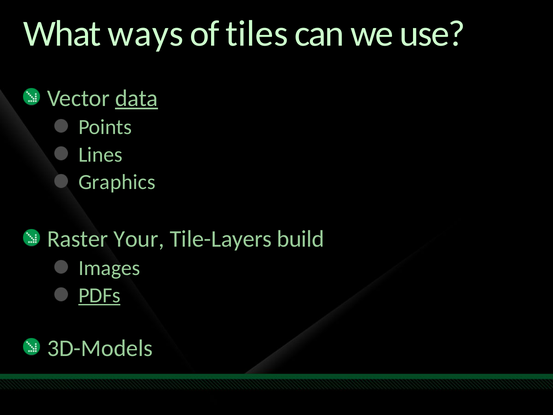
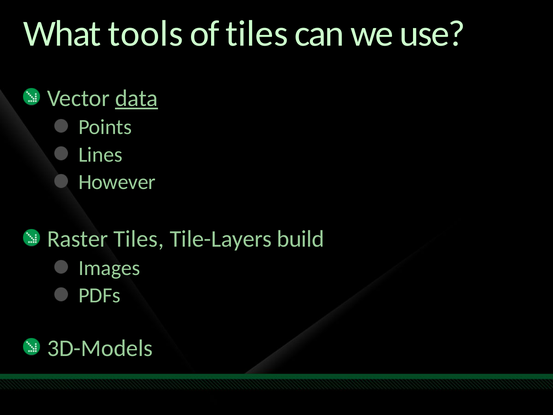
ways: ways -> tools (145, 34)
Graphics: Graphics -> However (117, 182)
Raster Your: Your -> Tiles (139, 239)
PDFs underline: present -> none (99, 295)
